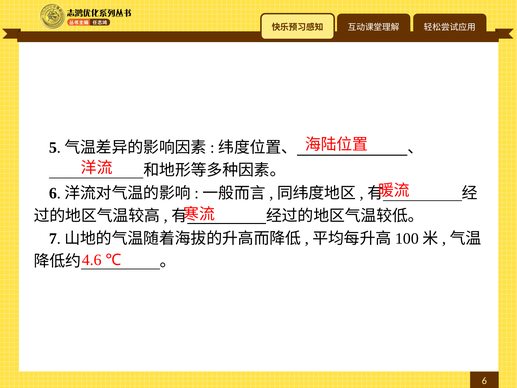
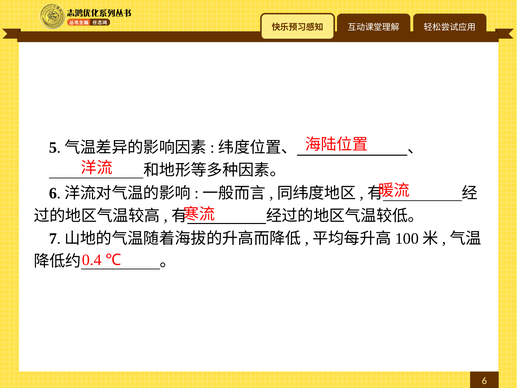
4.6: 4.6 -> 0.4 (92, 260)
